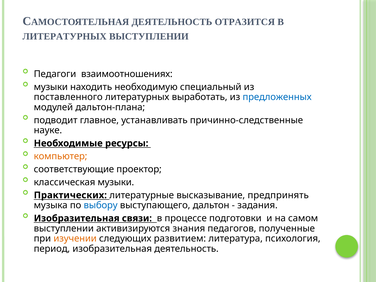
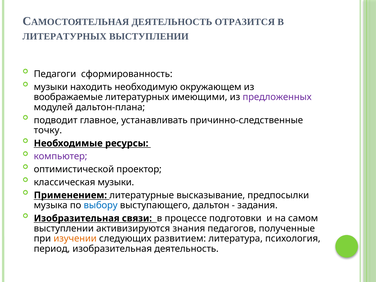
взаимоотношениях: взаимоотношениях -> сформированность (127, 74)
специальный: специальный -> окружающем (211, 87)
поставленного: поставленного -> воображаемые (68, 97)
выработать: выработать -> имеющими (200, 97)
предложенных colour: blue -> purple (277, 97)
науке: науке -> точку (48, 130)
компьютер colour: orange -> purple (61, 156)
соответствующие: соответствующие -> оптимистической (74, 169)
Практических: Практических -> Применением (70, 195)
предпринять: предпринять -> предпосылки (278, 195)
